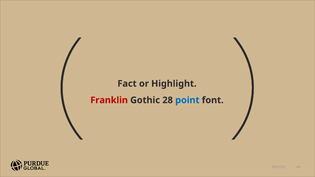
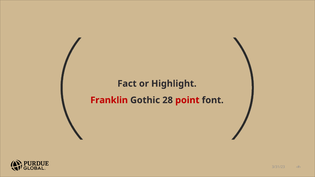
point colour: blue -> red (187, 100)
